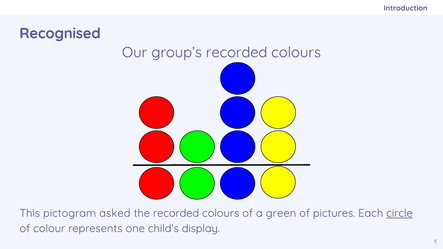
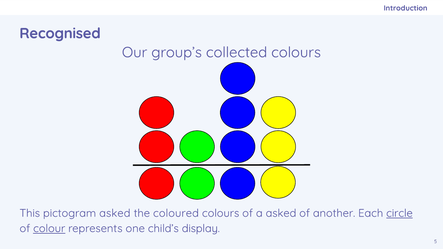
group’s recorded: recorded -> collected (237, 52)
the recorded: recorded -> coloured (176, 213)
a green: green -> asked (281, 213)
pictures: pictures -> another (334, 213)
colour underline: none -> present (49, 229)
